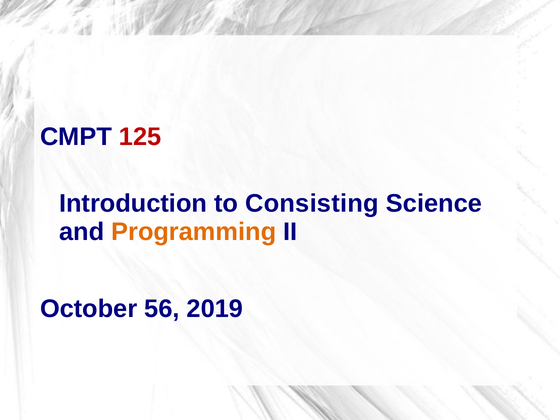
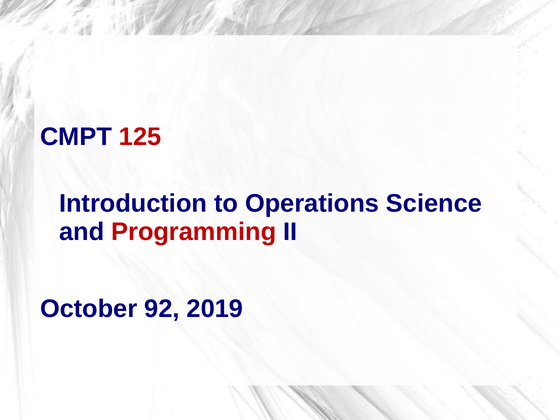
Consisting: Consisting -> Operations (312, 204)
Programming colour: orange -> red (194, 232)
56: 56 -> 92 (162, 309)
